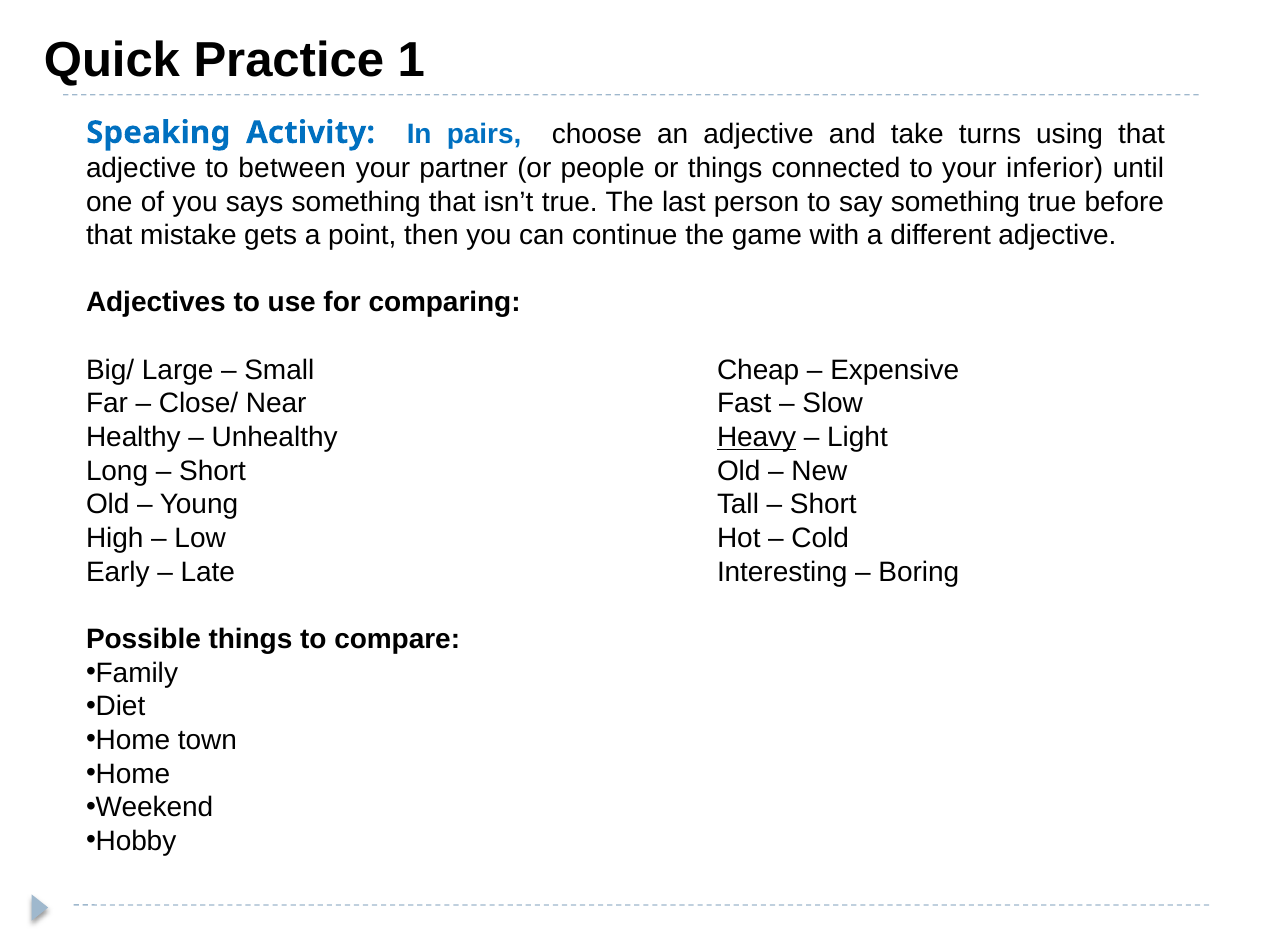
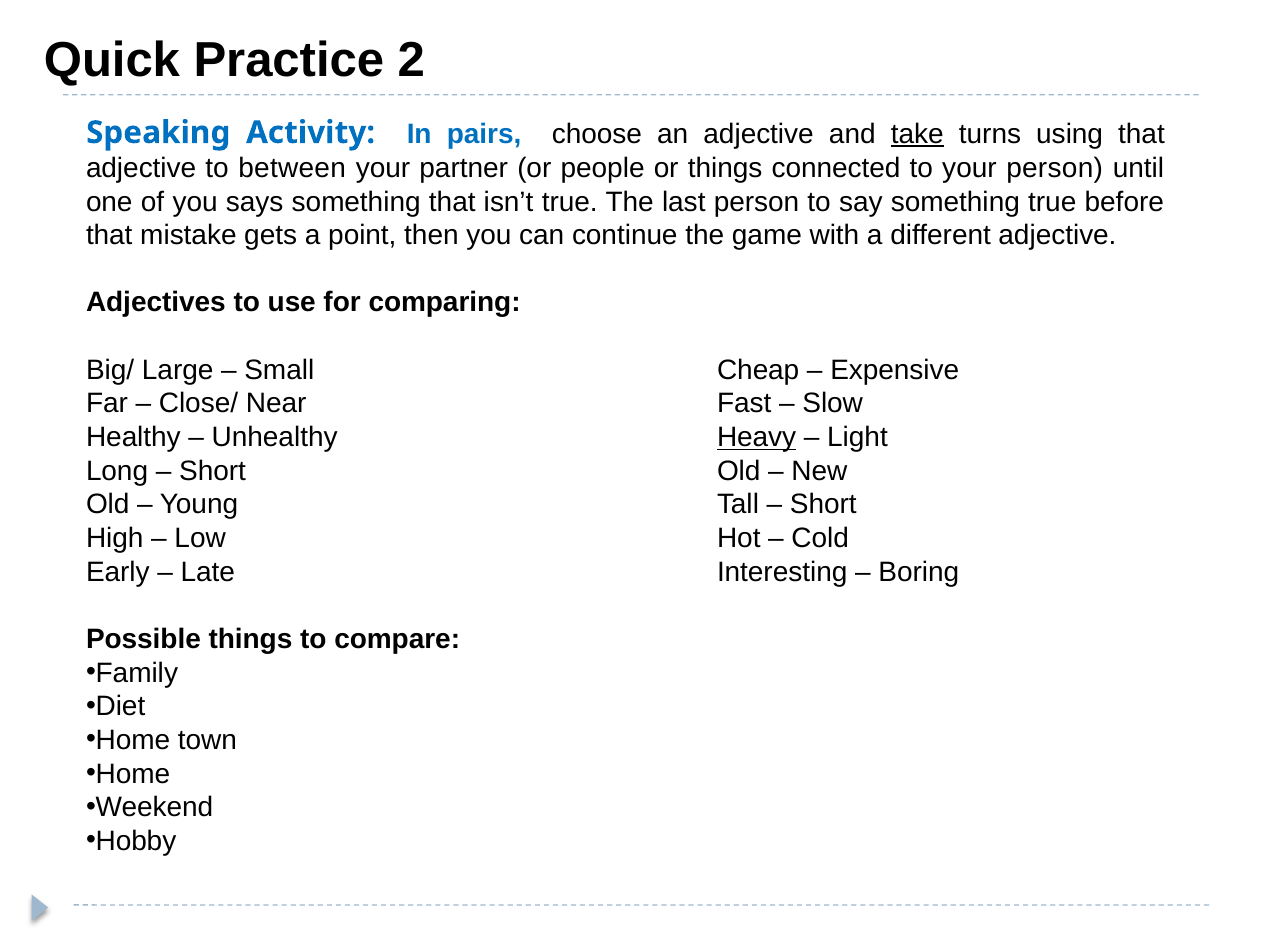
1: 1 -> 2 (411, 60)
take underline: none -> present (917, 134)
your inferior: inferior -> person (1055, 168)
